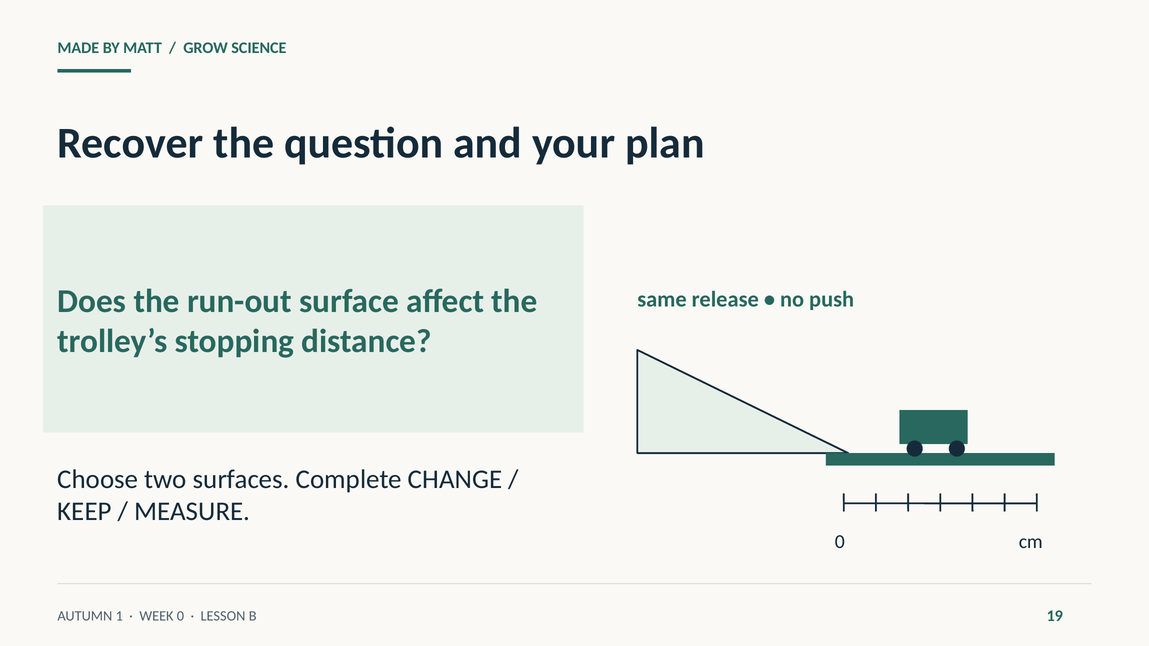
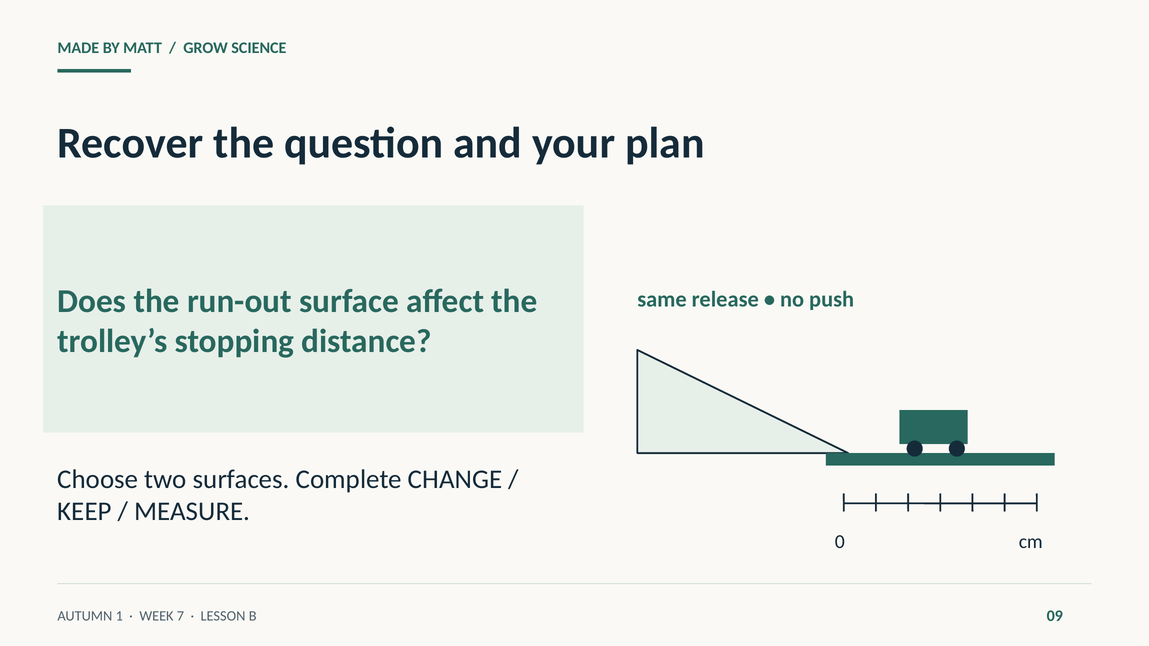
WEEK 0: 0 -> 7 (180, 616)
19: 19 -> 09 (1055, 616)
